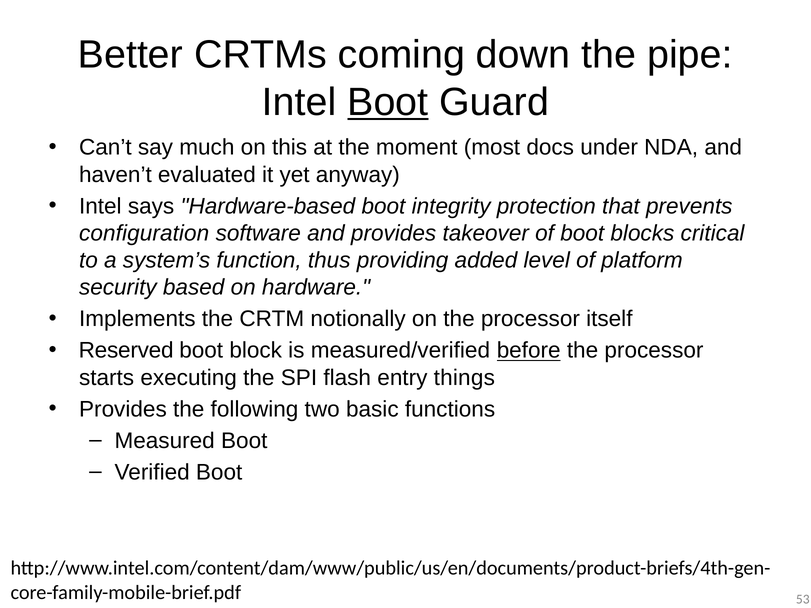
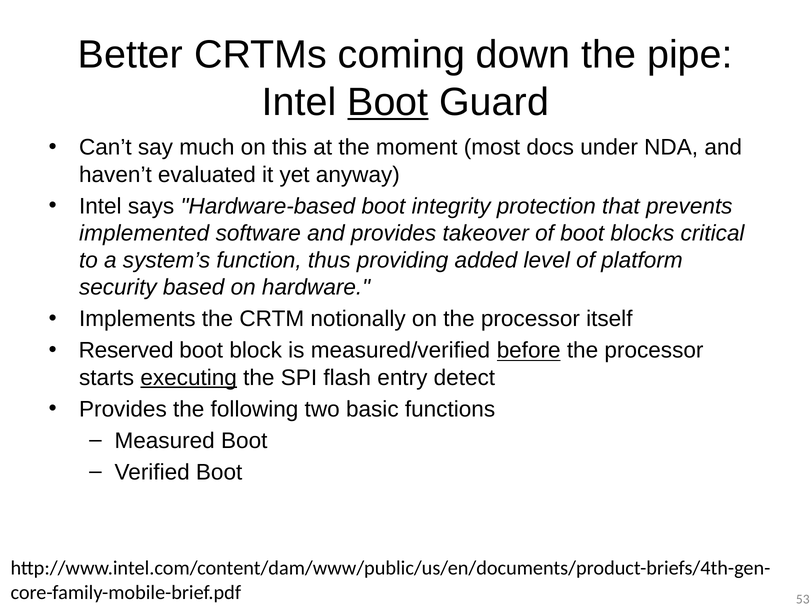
configuration: configuration -> implemented (144, 233)
executing underline: none -> present (189, 378)
things: things -> detect (464, 378)
